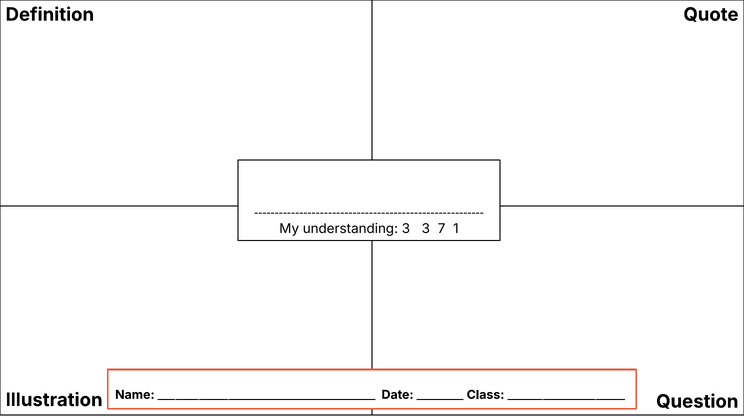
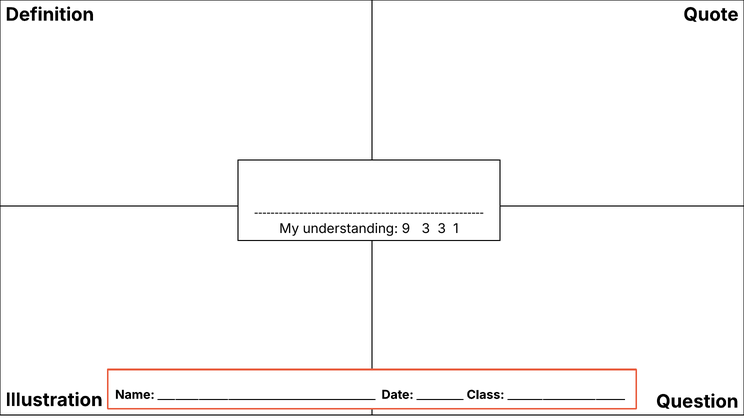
understanding 3: 3 -> 9 (406, 229)
3 7: 7 -> 3 (442, 229)
